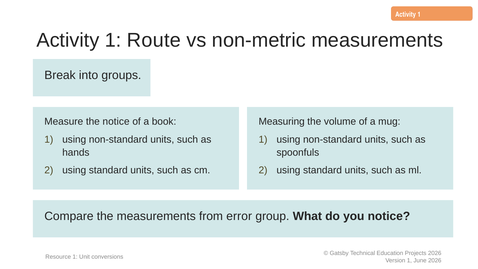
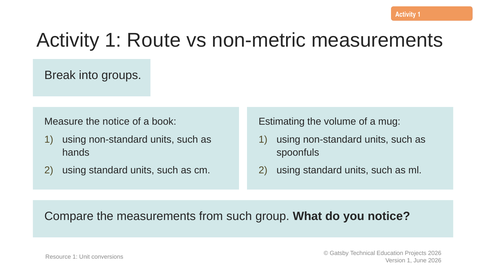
Measuring: Measuring -> Estimating (282, 122)
from error: error -> such (239, 216)
